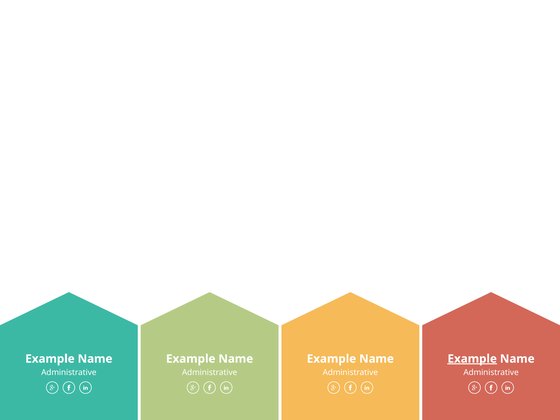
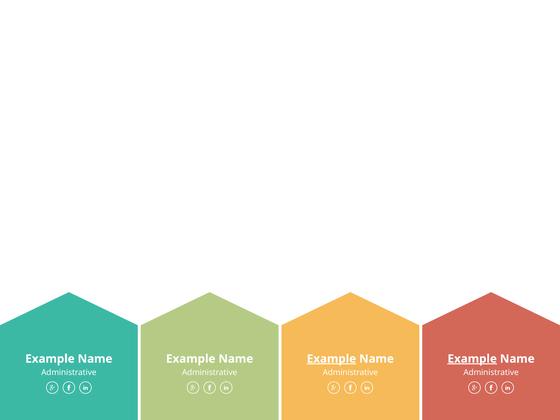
Example underline: none -> present (331, 359)
